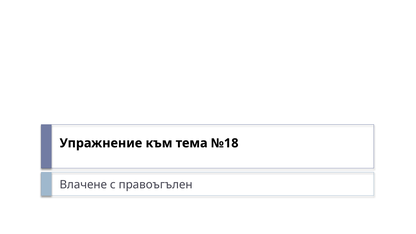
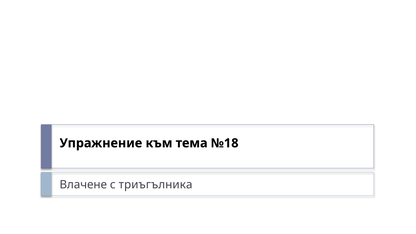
правоъгълен: правоъгълен -> триъгълника (156, 185)
